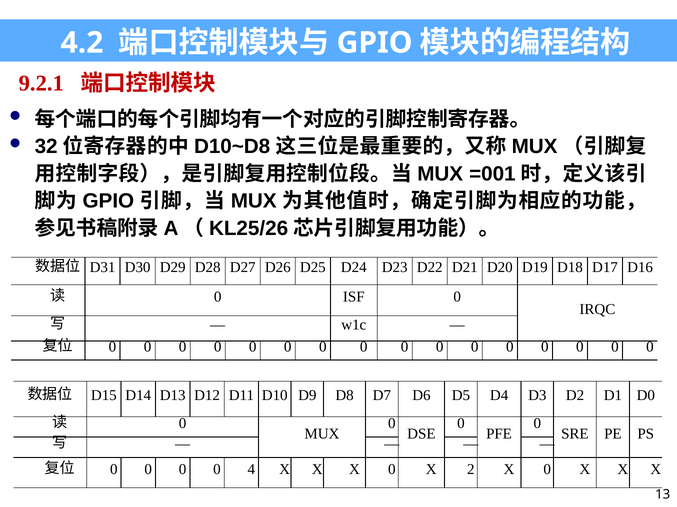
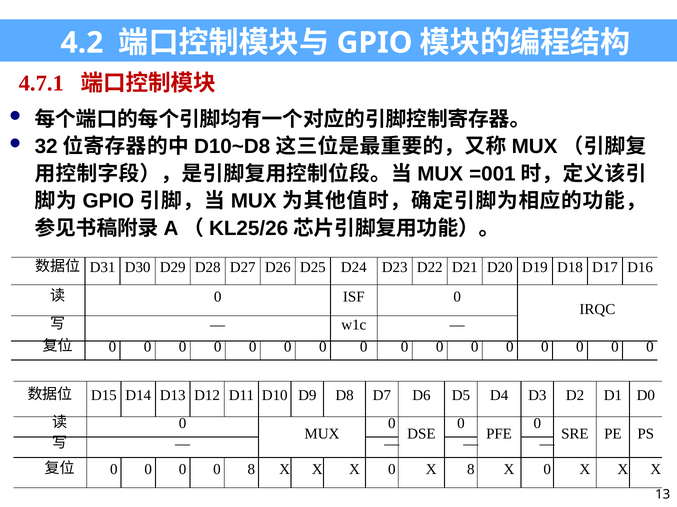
9.2.1: 9.2.1 -> 4.7.1 (41, 84)
0 4: 4 -> 8 (251, 470)
X 2: 2 -> 8 (471, 470)
